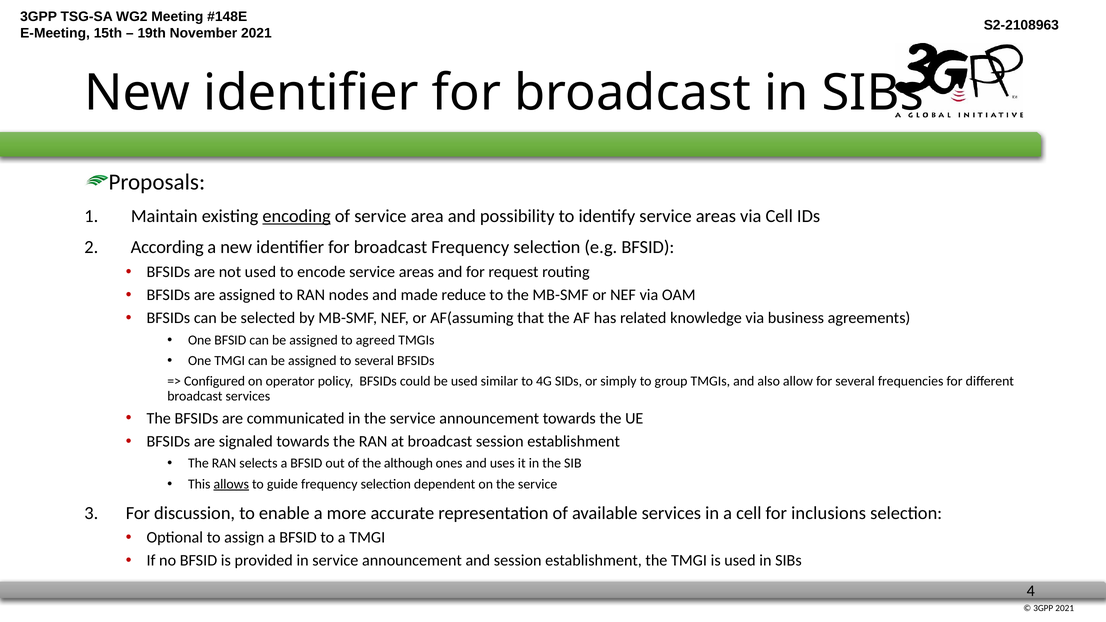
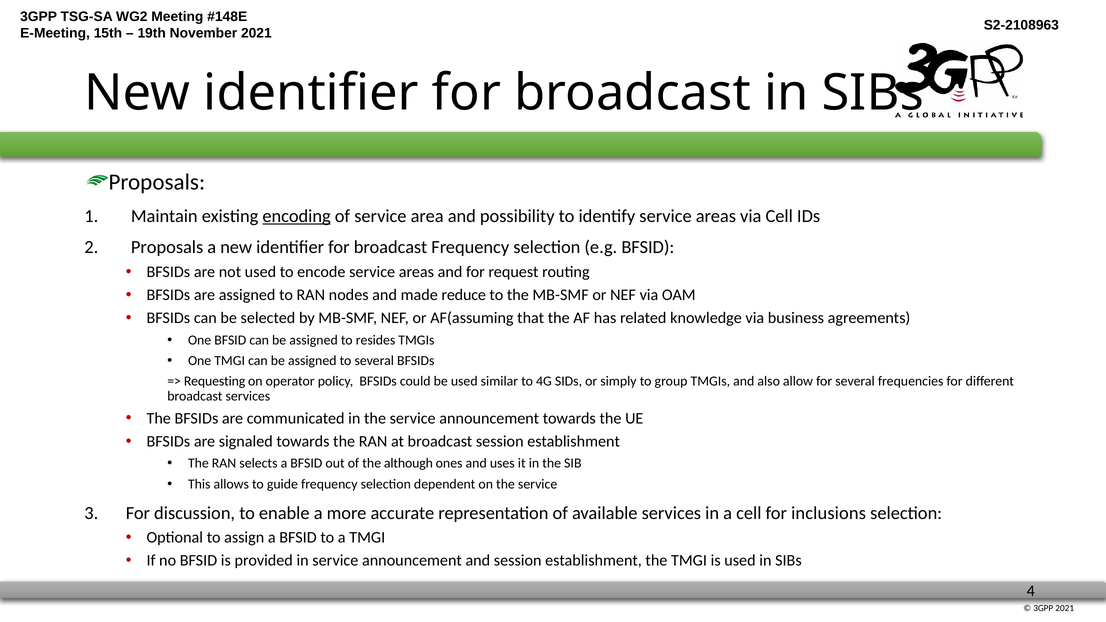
According: According -> Proposals (167, 247)
agreed: agreed -> resides (376, 340)
Configured: Configured -> Requesting (215, 382)
allows underline: present -> none (231, 484)
